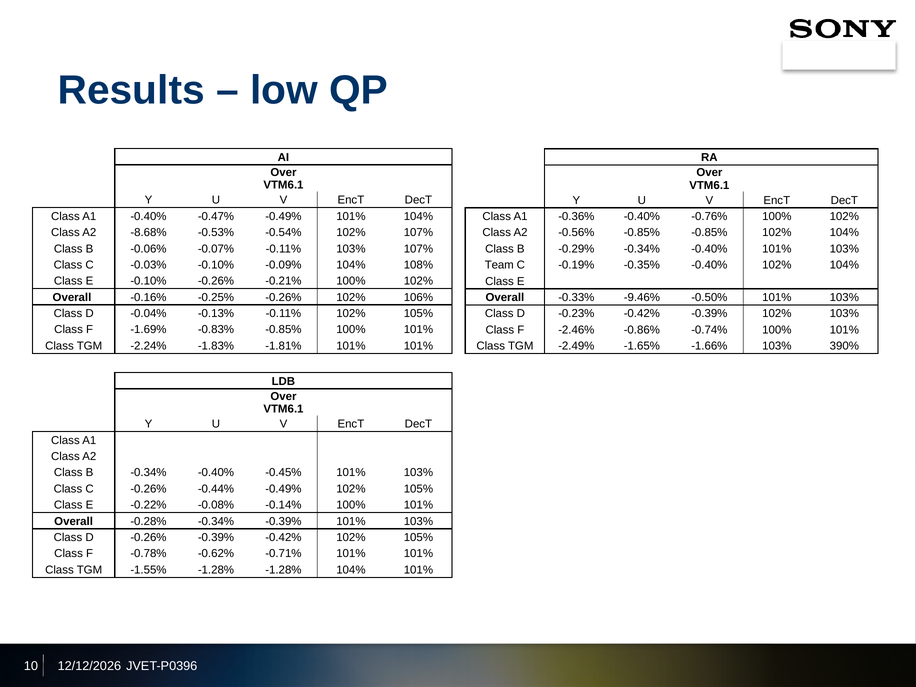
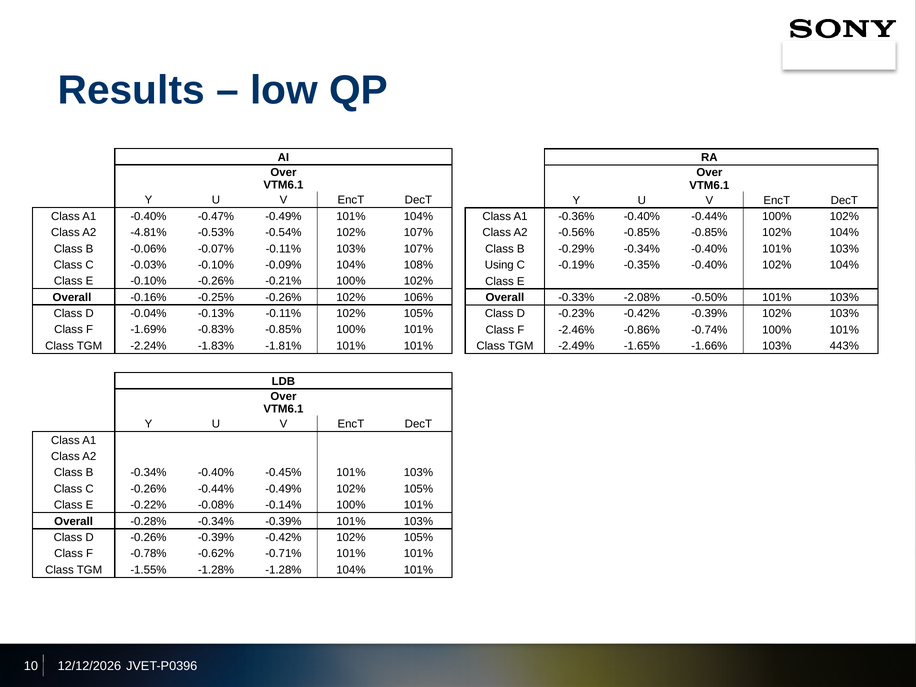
-0.40% -0.76%: -0.76% -> -0.44% (709, 216)
-8.68%: -8.68% -> -4.81% (148, 233)
Team: Team -> Using (499, 265)
-9.46%: -9.46% -> -2.08% (642, 297)
390%: 390% -> 443% (844, 346)
